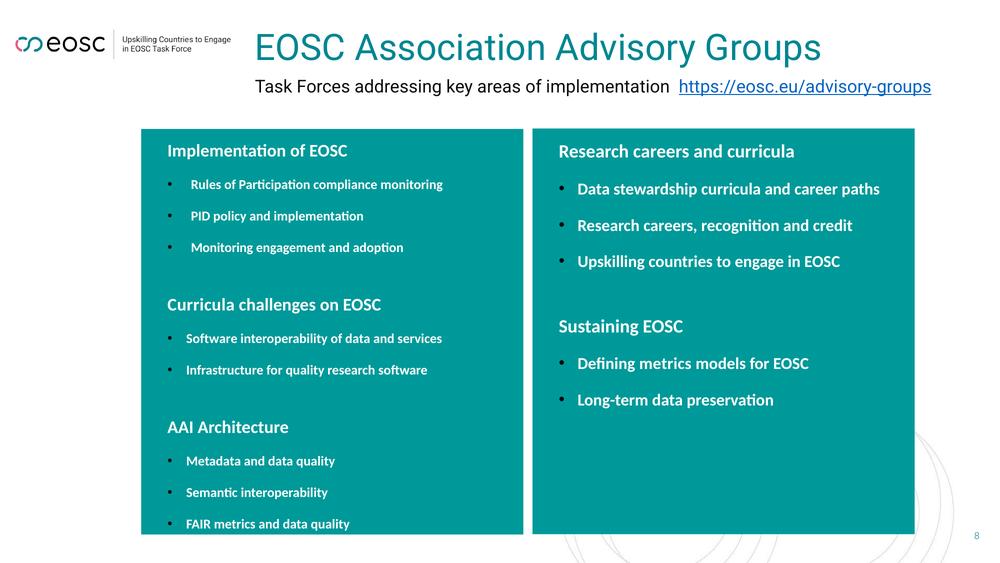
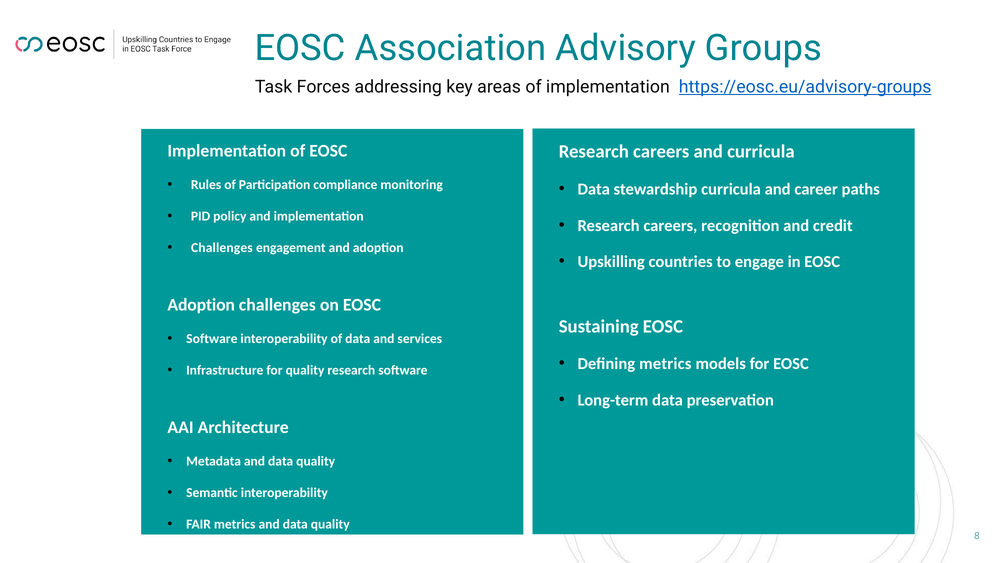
Monitoring: Monitoring -> Challenges (222, 248)
Curricula: Curricula -> Adoption (201, 305)
